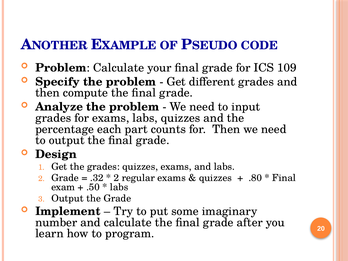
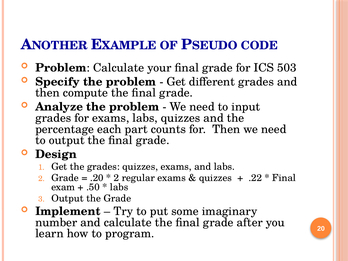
109: 109 -> 503 (287, 68)
.32: .32 -> .20 (97, 178)
.80: .80 -> .22 (255, 178)
